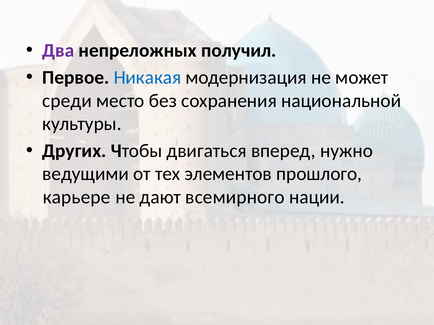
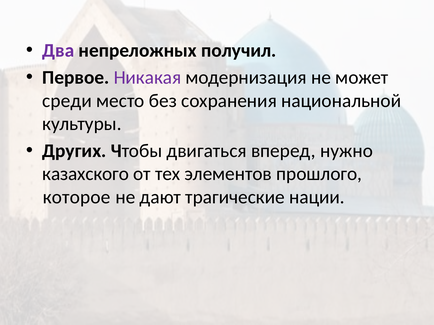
Никакая colour: blue -> purple (147, 78)
ведущими: ведущими -> казахского (86, 174)
карьере: карьере -> которое (77, 197)
всемирного: всемирного -> трагические (235, 197)
